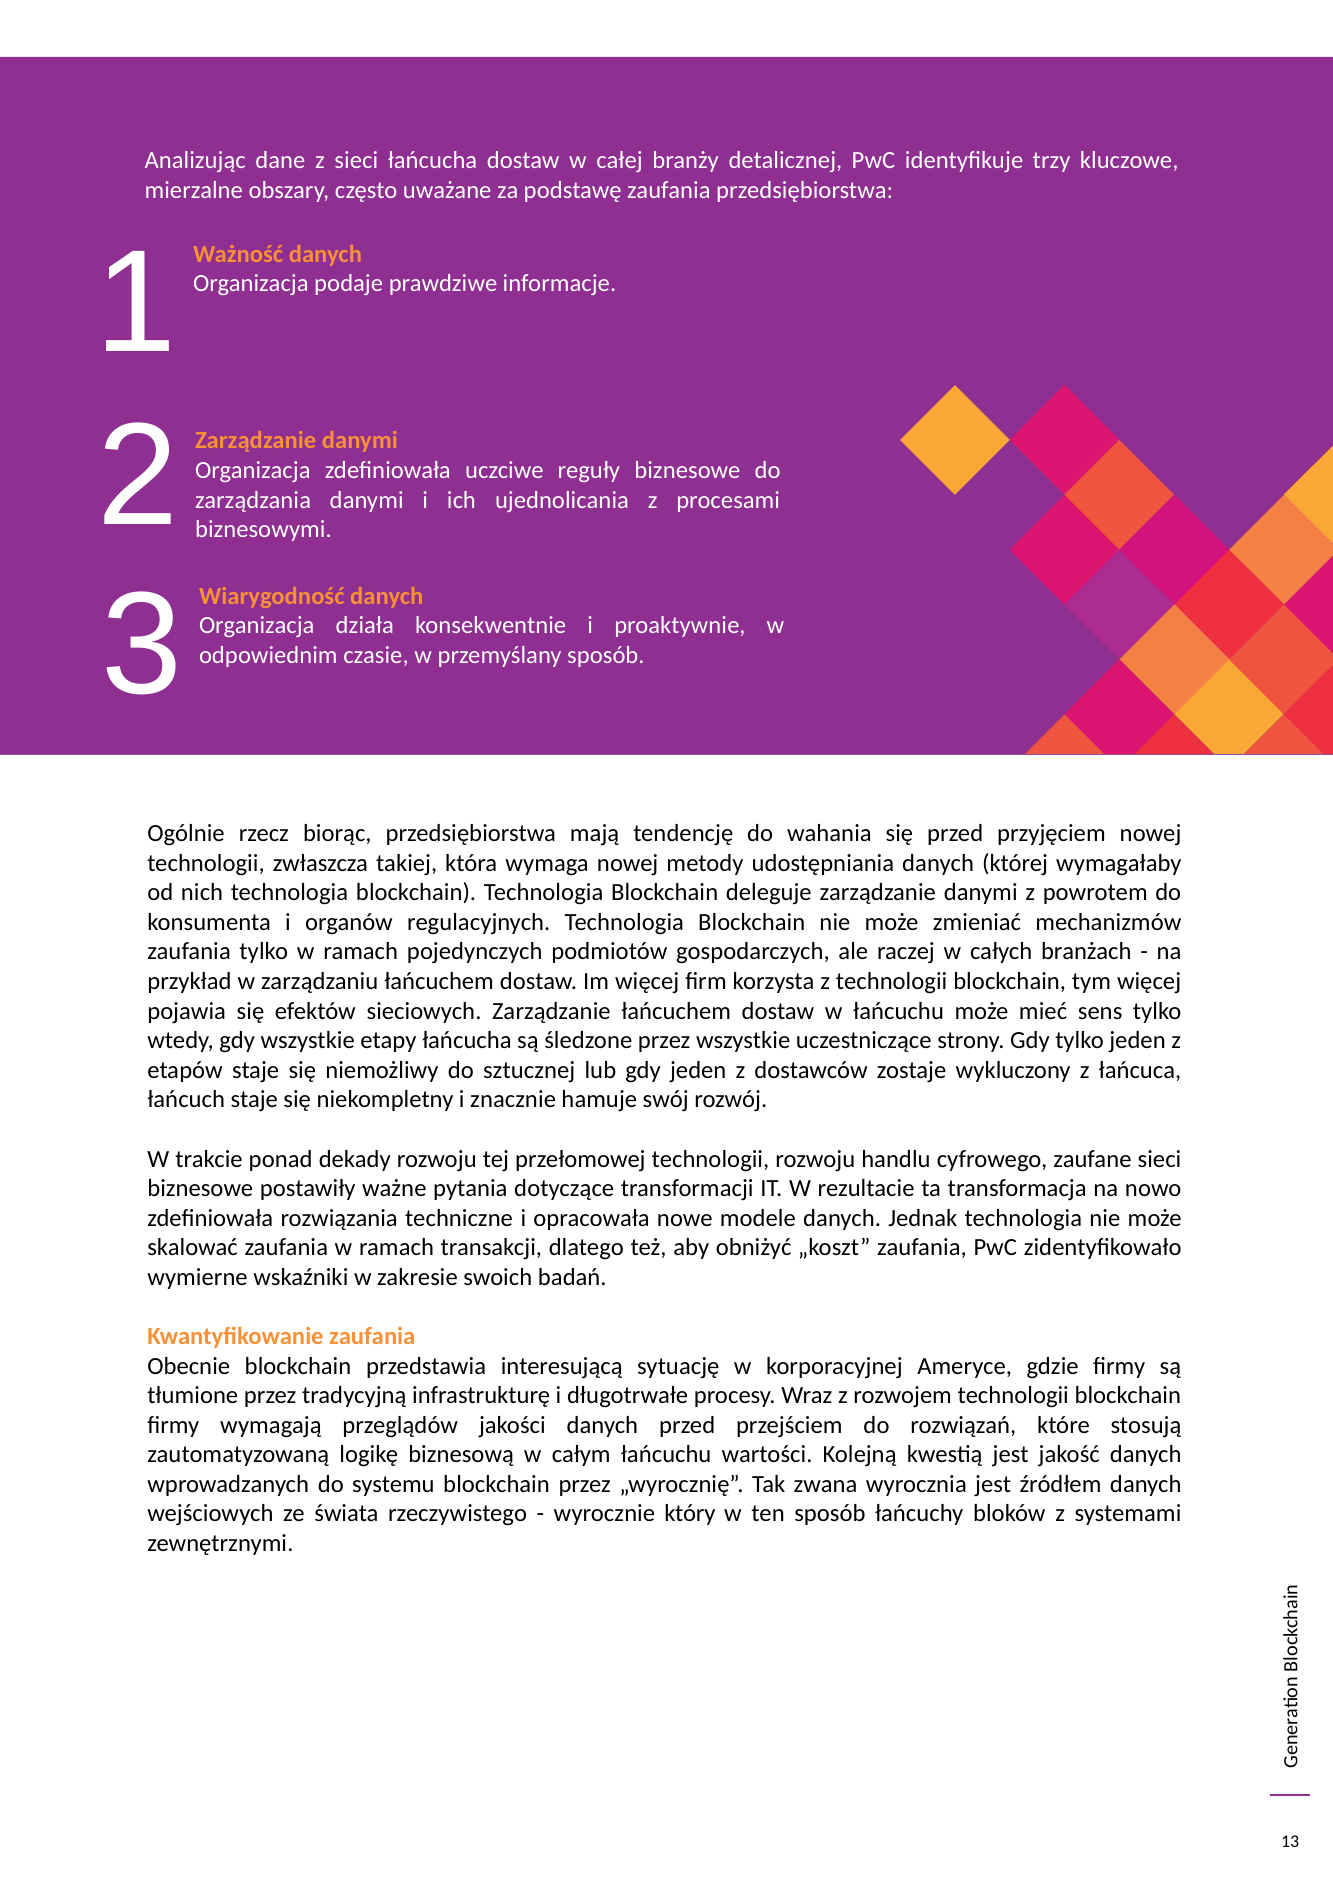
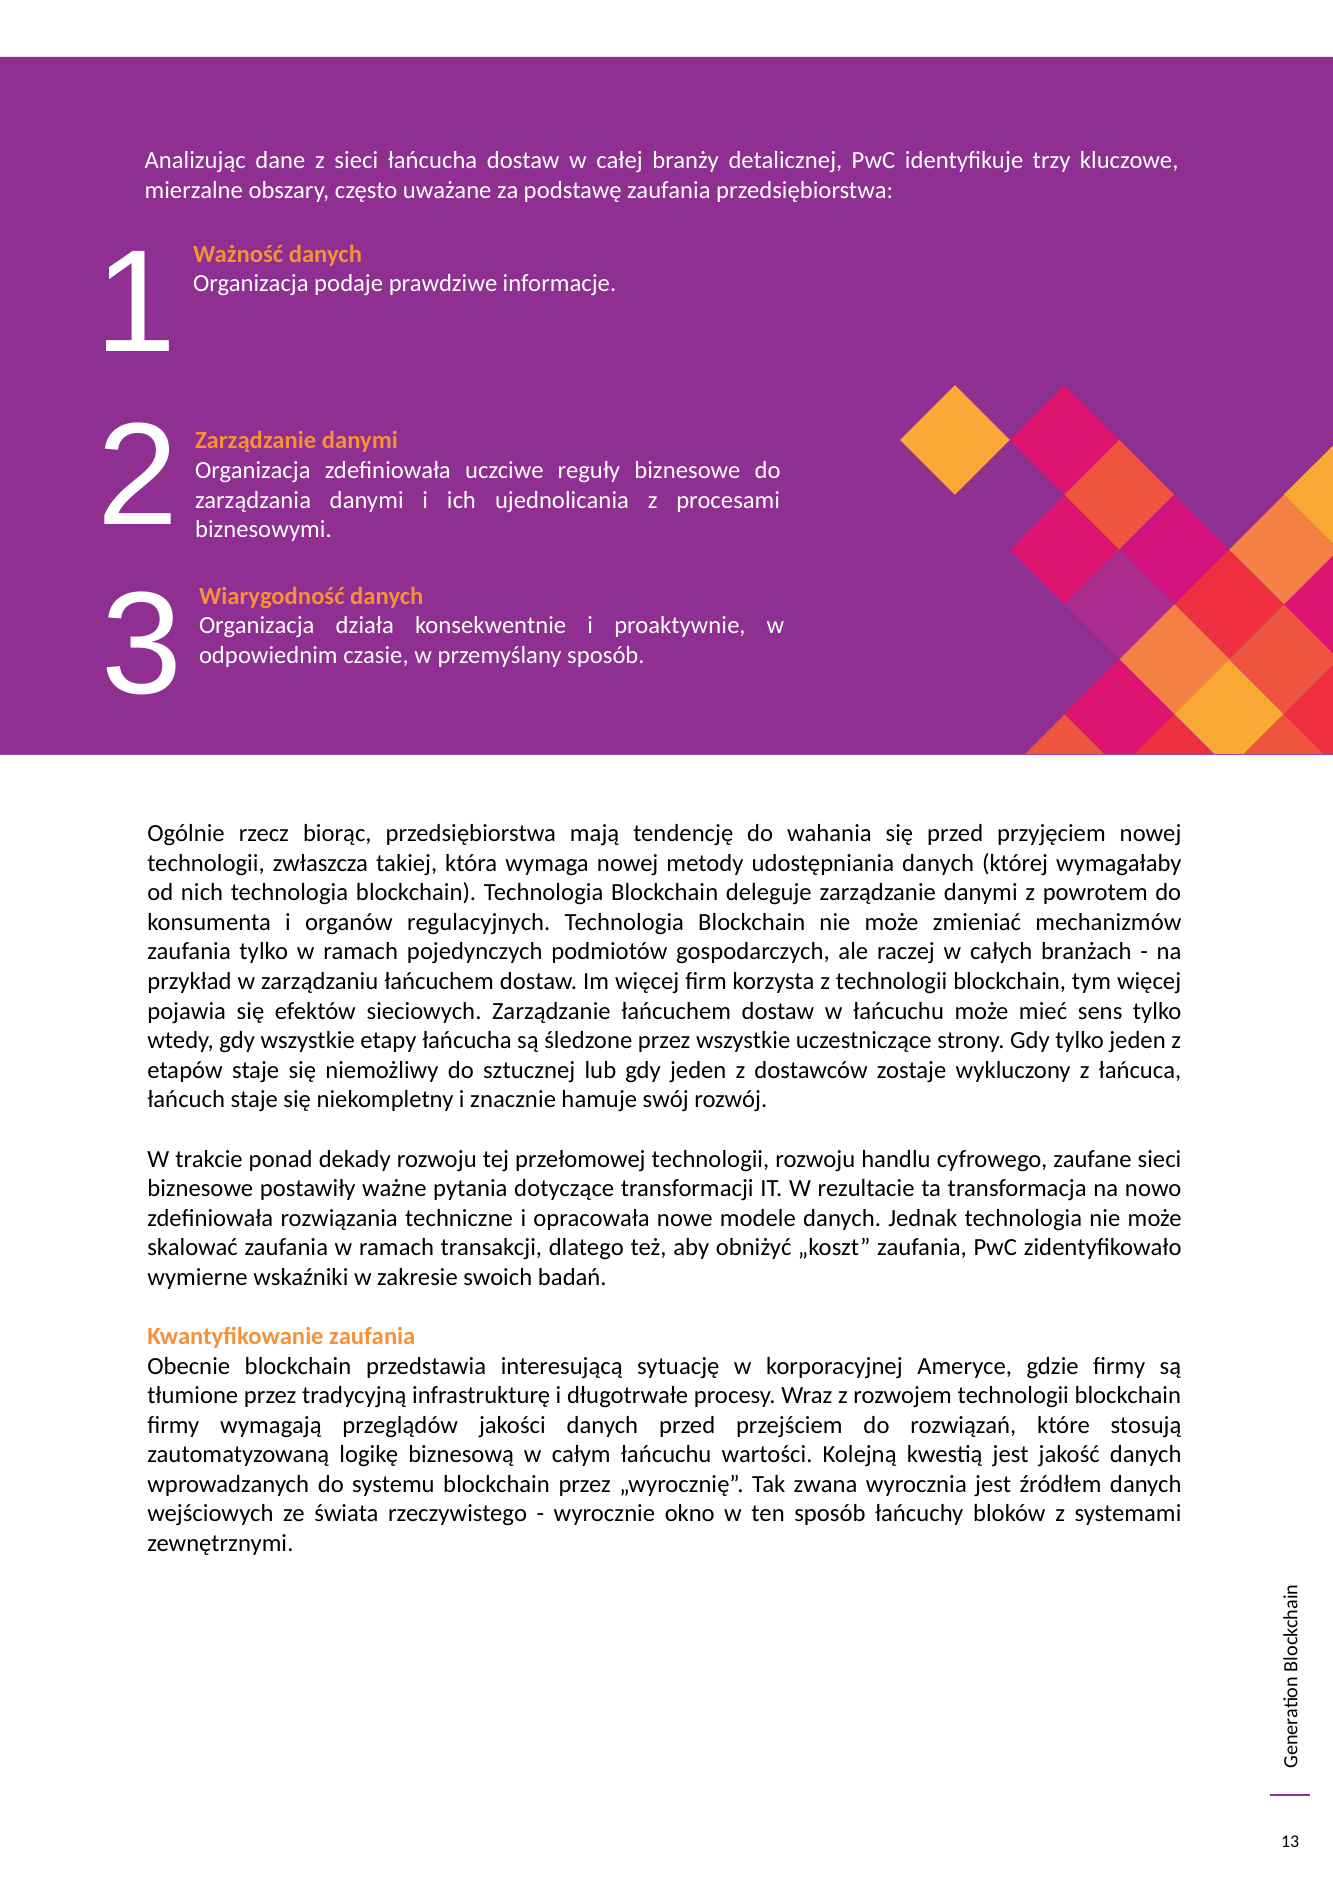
który: który -> okno (690, 1514)
